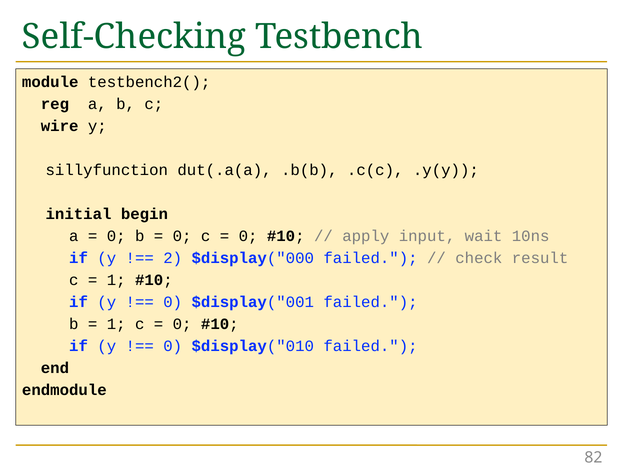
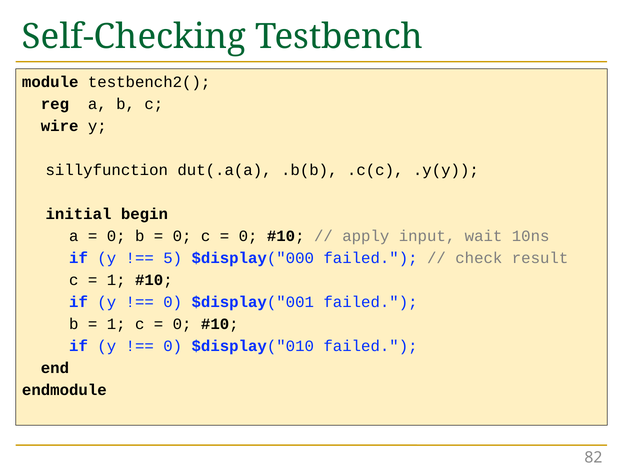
2: 2 -> 5 (173, 258)
